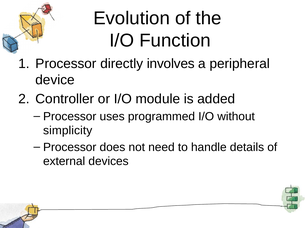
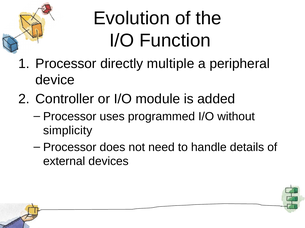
involves: involves -> multiple (171, 64)
